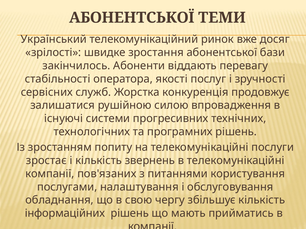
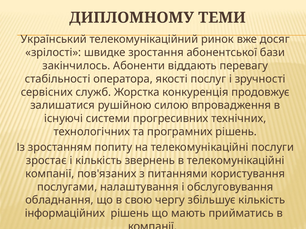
АБОНЕНТСЬКОЇ: АБОНЕНТСЬКОЇ -> ДИПЛОМНОМУ (132, 18)
